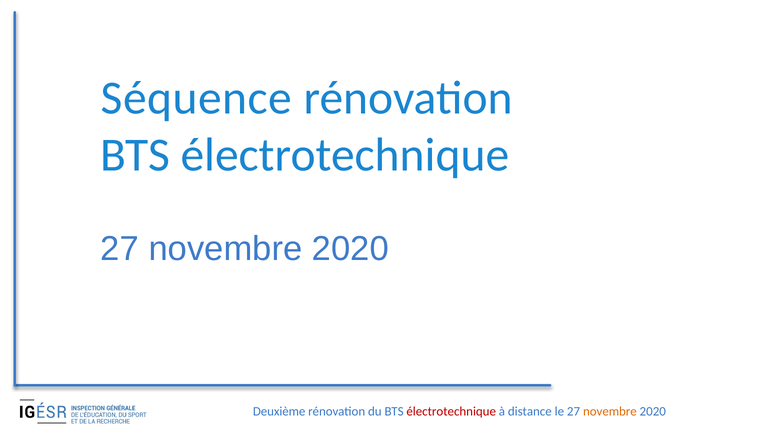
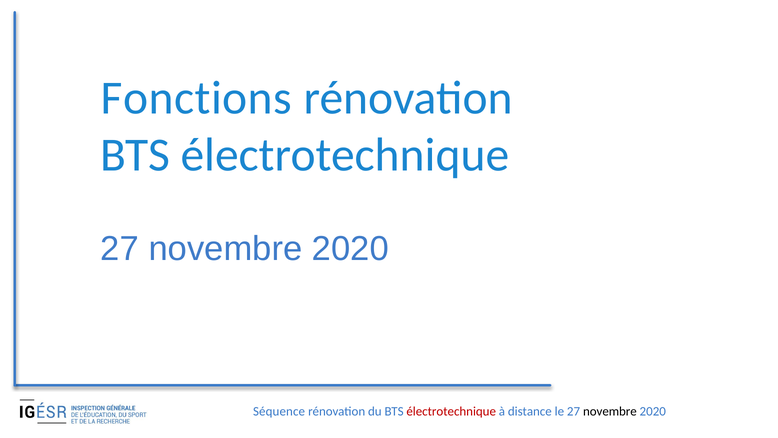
Séquence: Séquence -> Fonctions (196, 98)
Deuxième: Deuxième -> Séquence (279, 411)
novembre colour: orange -> black (610, 411)
